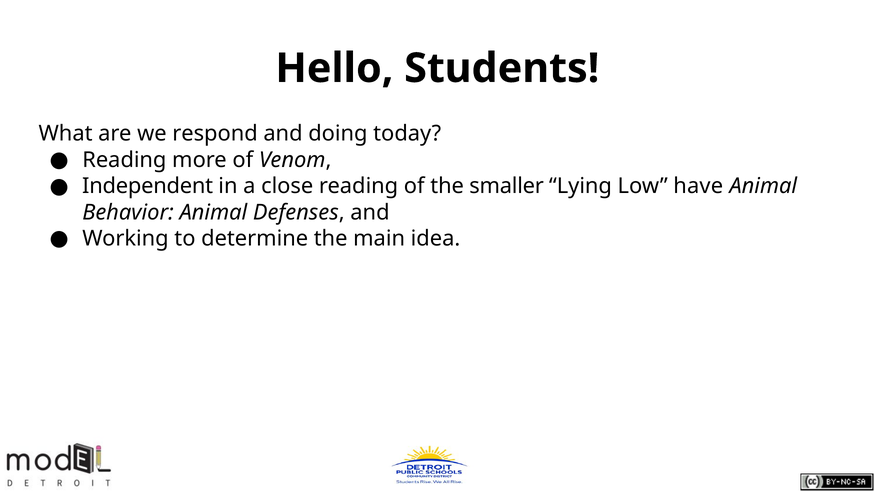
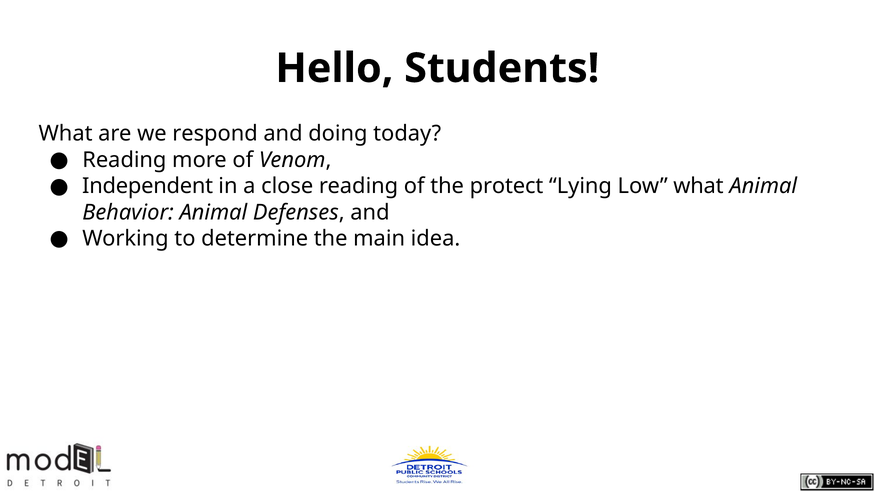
smaller: smaller -> protect (507, 186)
Low have: have -> what (698, 186)
